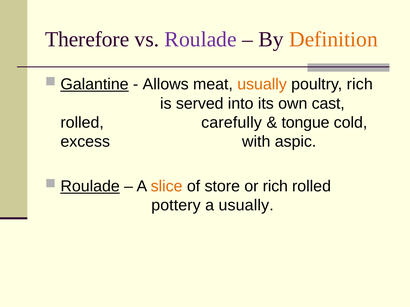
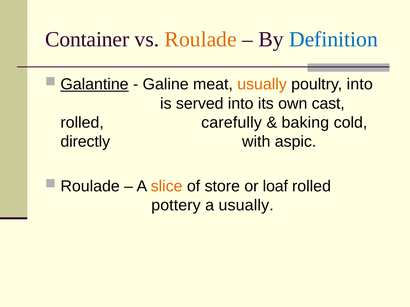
Therefore: Therefore -> Container (87, 40)
Roulade colour: purple -> orange (201, 40)
Definition colour: orange -> blue (334, 40)
Allows: Allows -> Galine (166, 84)
poultry rich: rich -> into (360, 84)
tongue: tongue -> baking (305, 123)
excess: excess -> directly (85, 142)
Roulade underline: present -> none (90, 187)
or rich: rich -> loaf (275, 187)
